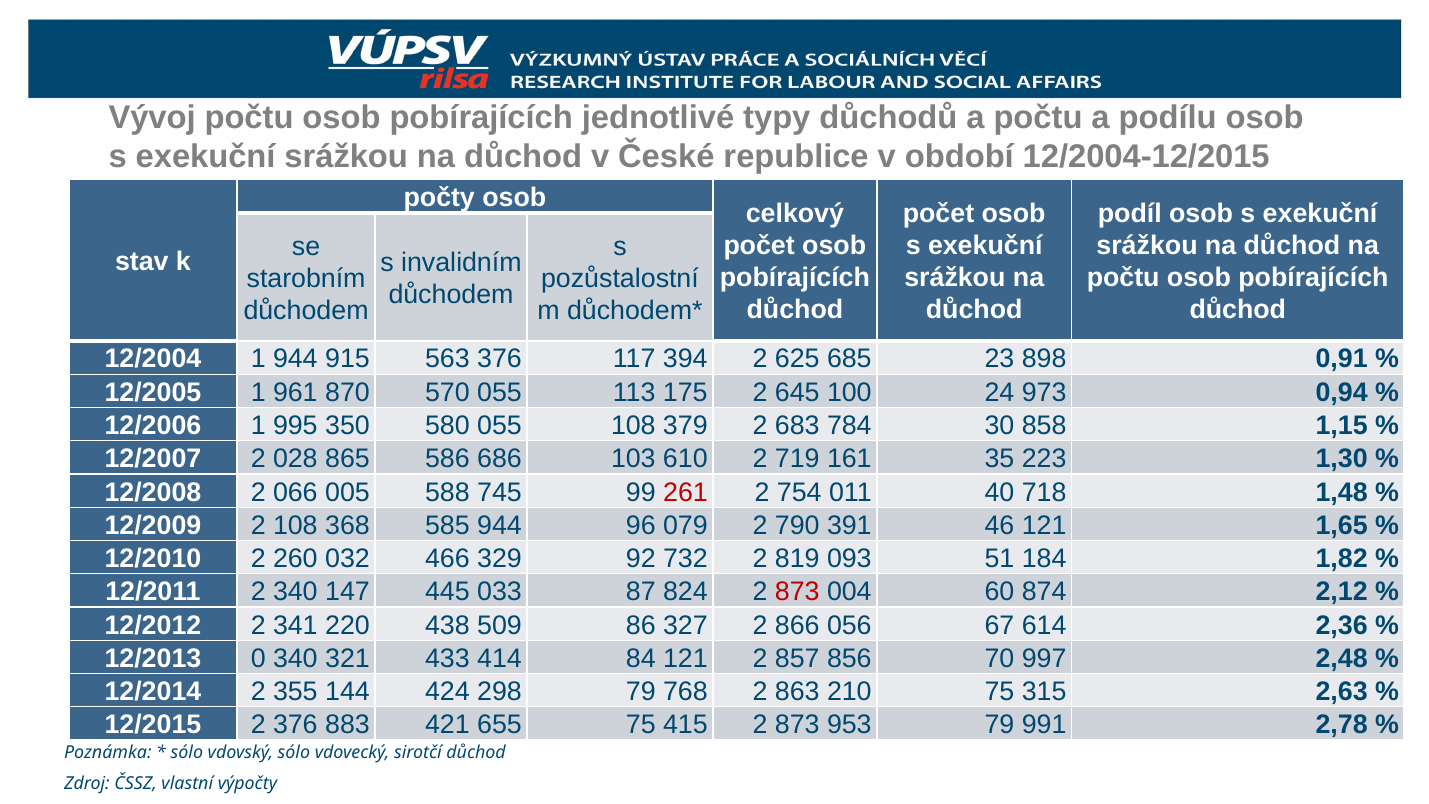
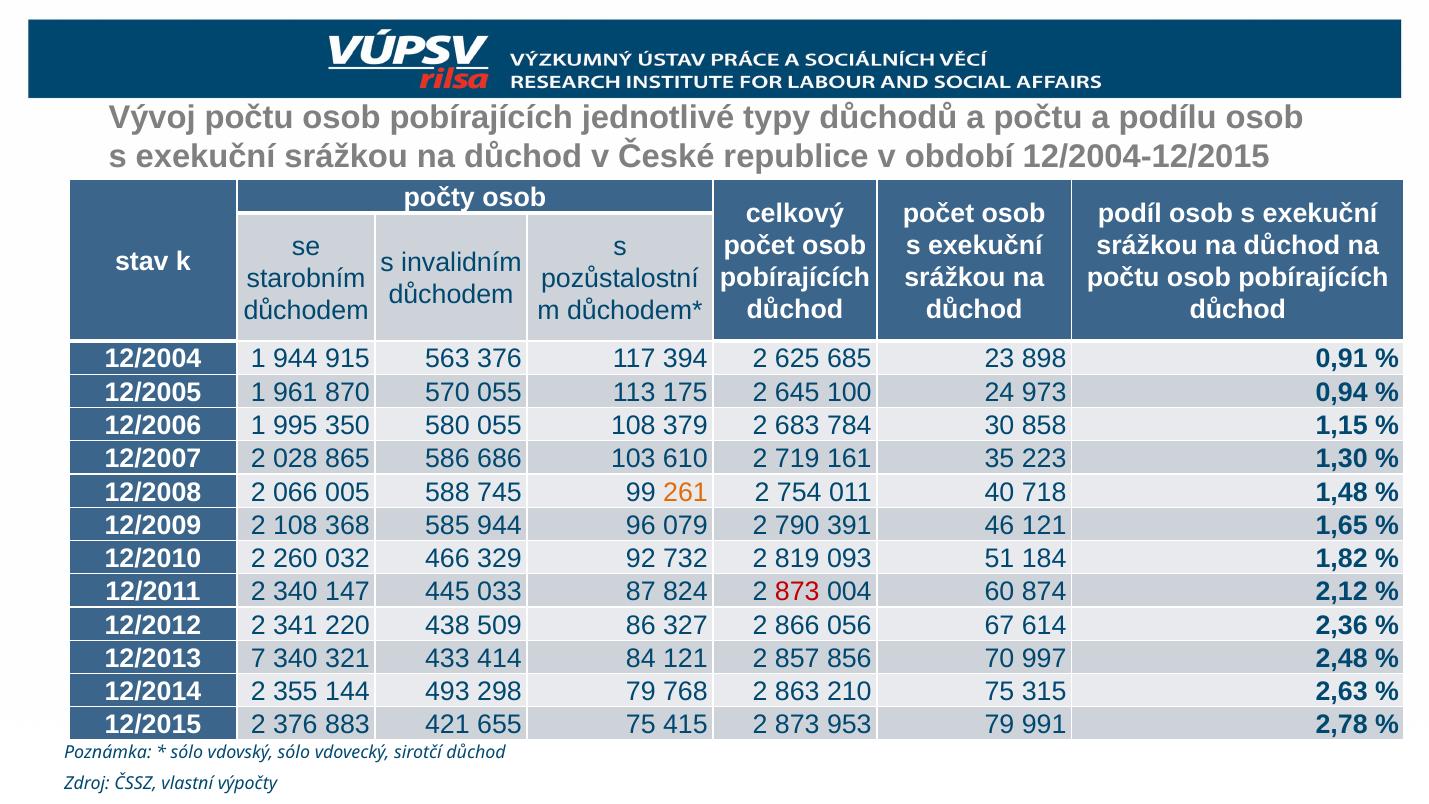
261 colour: red -> orange (685, 492)
0: 0 -> 7 (258, 658)
424: 424 -> 493 (447, 692)
